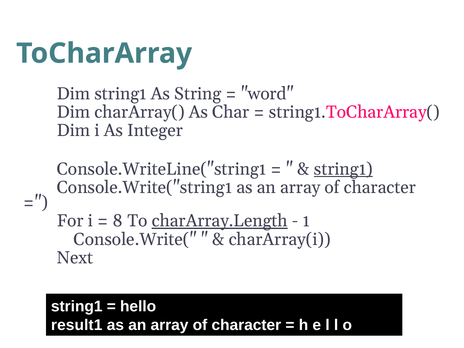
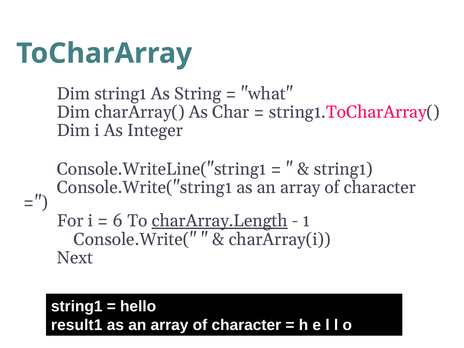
word: word -> what (267, 94)
string1 underline: present -> none (343, 169)
8: 8 -> 6 (118, 221)
